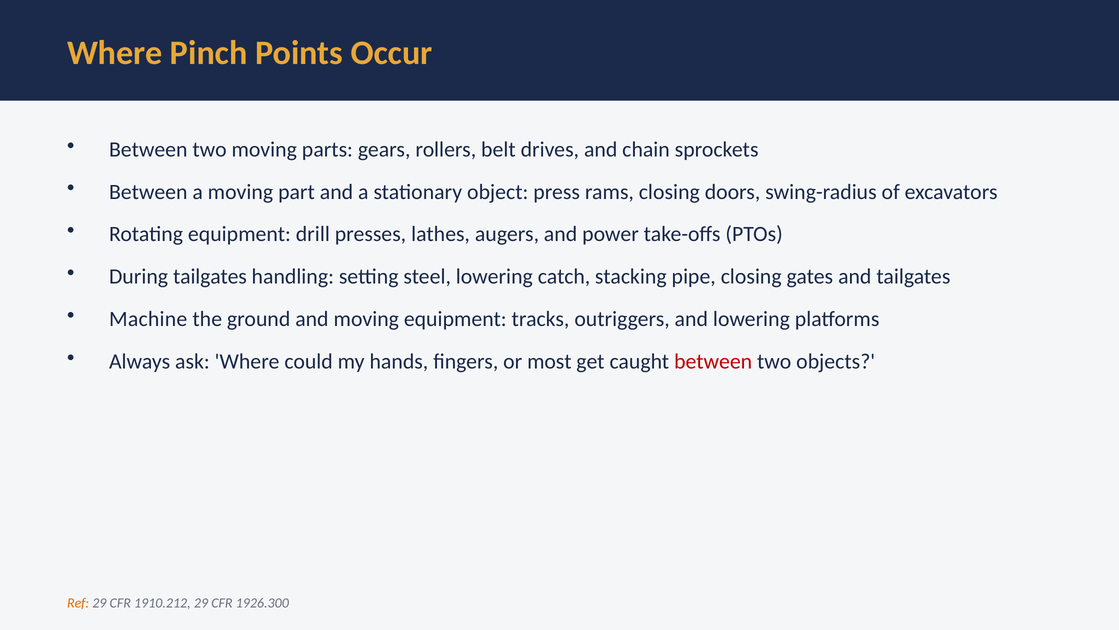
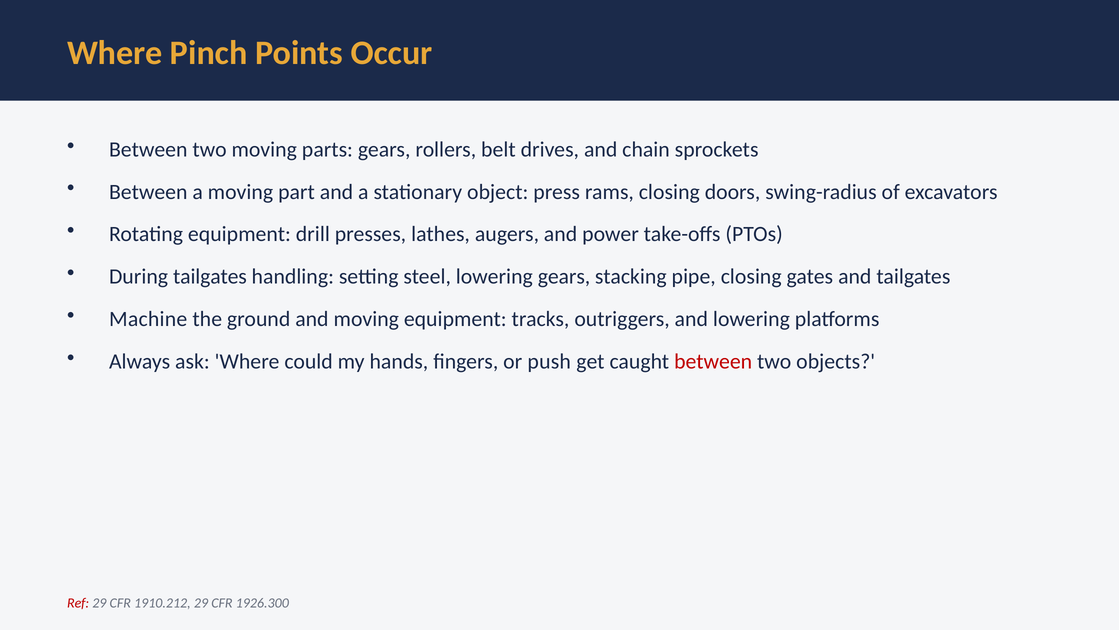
lowering catch: catch -> gears (564, 277)
most: most -> push (549, 361)
Ref colour: orange -> red (78, 602)
